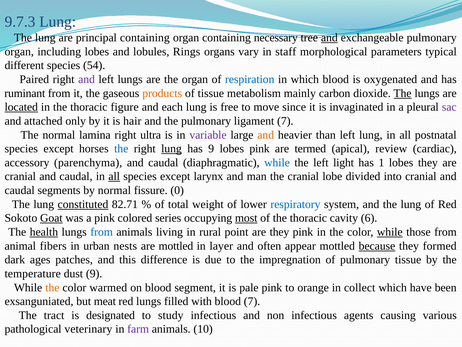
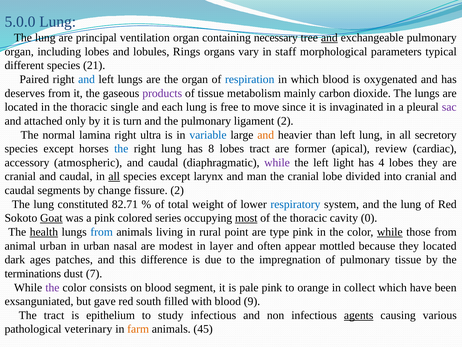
9.7.3: 9.7.3 -> 5.0.0 (20, 22)
principal containing: containing -> ventilation (145, 38)
54: 54 -> 21 (94, 65)
and colour: purple -> blue (87, 79)
ruminant: ruminant -> deserves (25, 93)
products colour: orange -> purple (162, 93)
The underline: present -> none (403, 93)
located underline: present -> none (21, 107)
figure: figure -> single (125, 107)
hair: hair -> turn (132, 121)
ligament 7: 7 -> 2 (285, 121)
variable colour: purple -> blue (208, 135)
postnatal: postnatal -> secretory (436, 135)
lung underline: present -> none (171, 149)
has 9: 9 -> 8 (211, 149)
lobes pink: pink -> tract (260, 149)
termed: termed -> former (310, 149)
parenchyma: parenchyma -> atmospheric (88, 162)
while colour: blue -> purple (277, 162)
1: 1 -> 4 (381, 162)
by normal: normal -> change (114, 190)
fissure 0: 0 -> 2 (177, 190)
constituted underline: present -> none (83, 204)
6: 6 -> 0 (369, 218)
are they: they -> type (279, 232)
animal fibers: fibers -> urban (53, 246)
nests: nests -> nasal (125, 246)
are mottled: mottled -> modest (176, 246)
because underline: present -> none (377, 246)
they formed: formed -> located (440, 246)
temperature: temperature -> terminations (33, 273)
dust 9: 9 -> 7 (94, 273)
the colour: orange -> purple (52, 287)
warmed: warmed -> consists (108, 287)
meat: meat -> gave (105, 301)
red lungs: lungs -> south (149, 301)
blood 7: 7 -> 9 (252, 301)
designated: designated -> epithelium (111, 315)
agents underline: none -> present (359, 315)
farm colour: purple -> orange (138, 329)
10: 10 -> 45 (203, 329)
